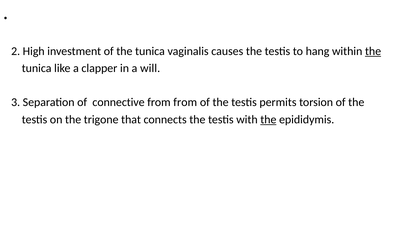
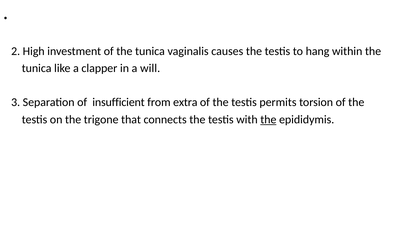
the underline: present -> none (373, 51)
connective: connective -> insufficient (119, 102)
from from: from -> extra (185, 102)
